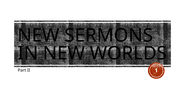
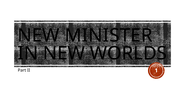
SERMONS: SERMONS -> MINISTER (109, 35)
